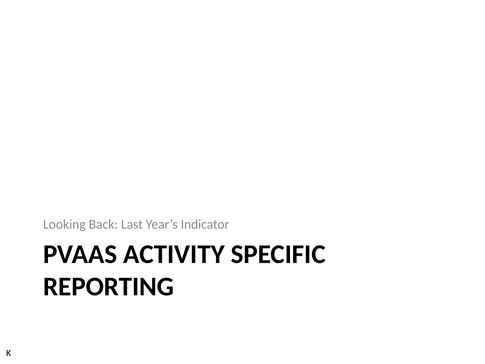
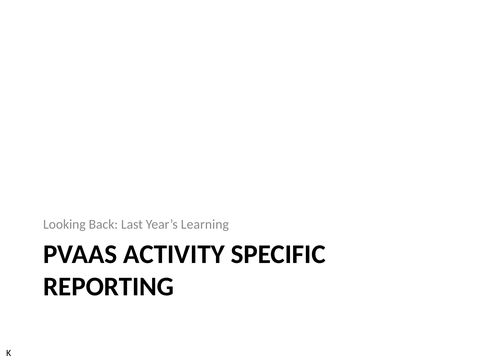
Indicator: Indicator -> Learning (205, 224)
